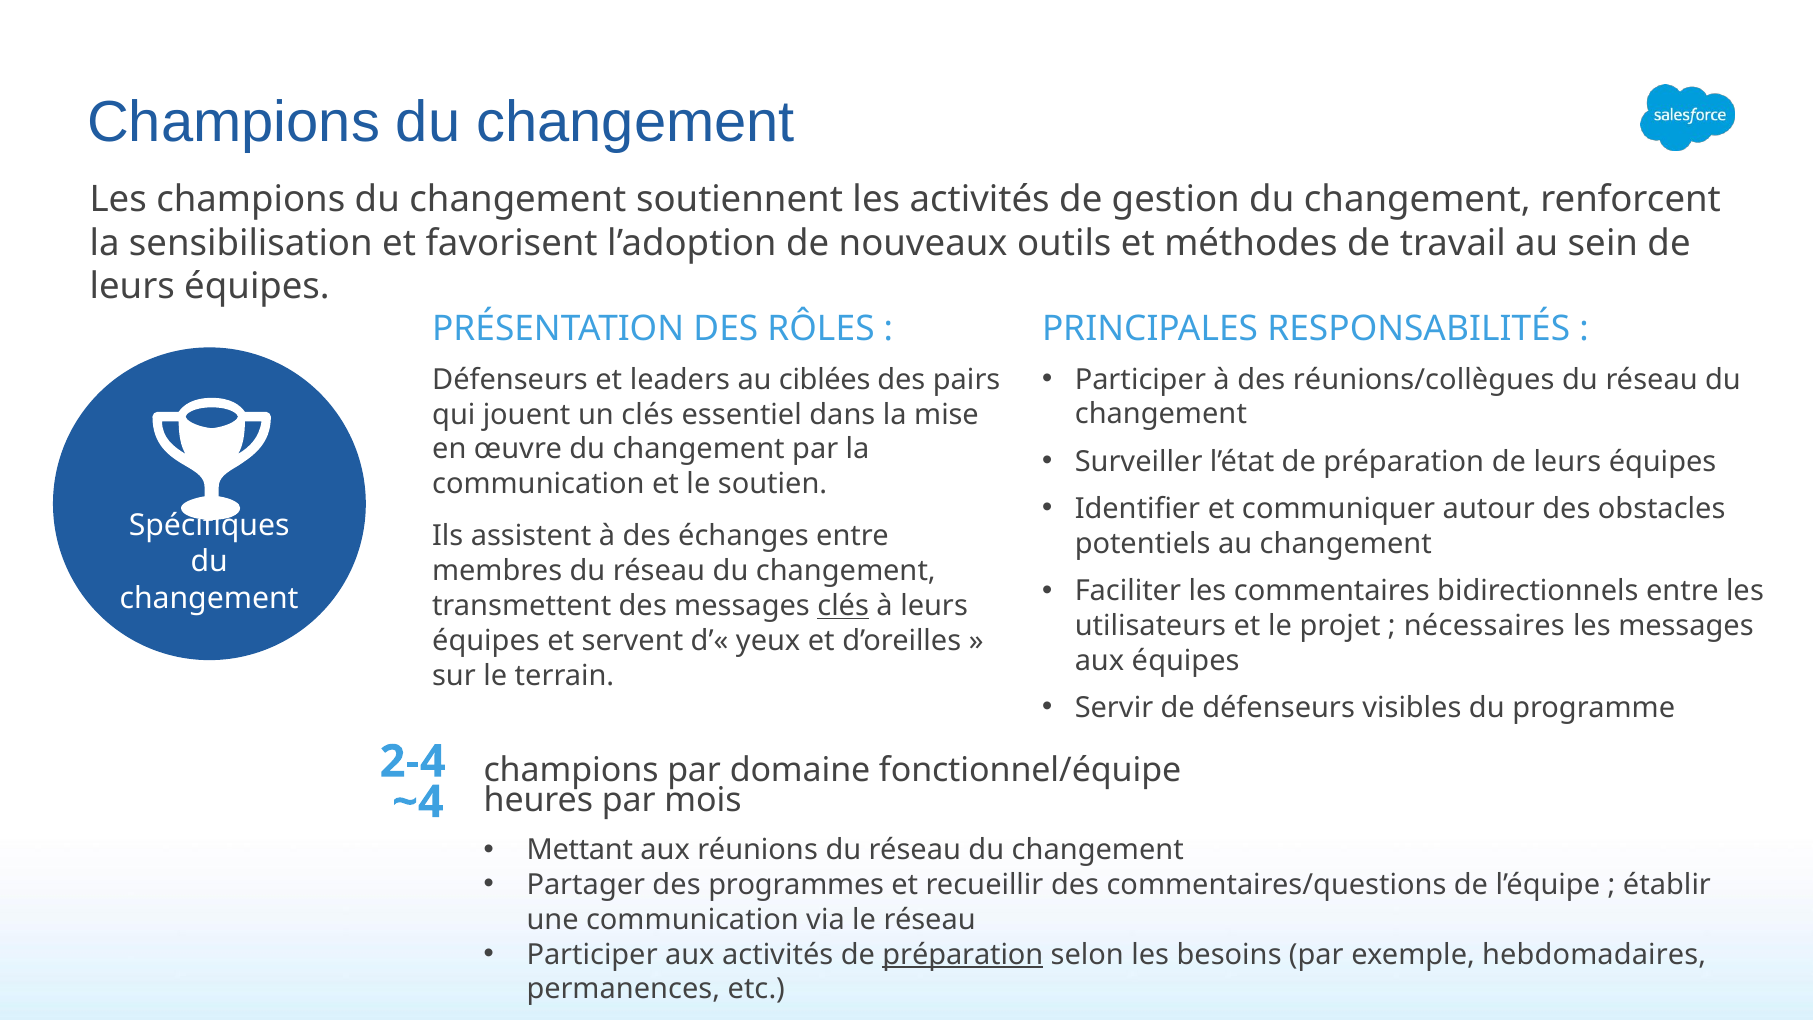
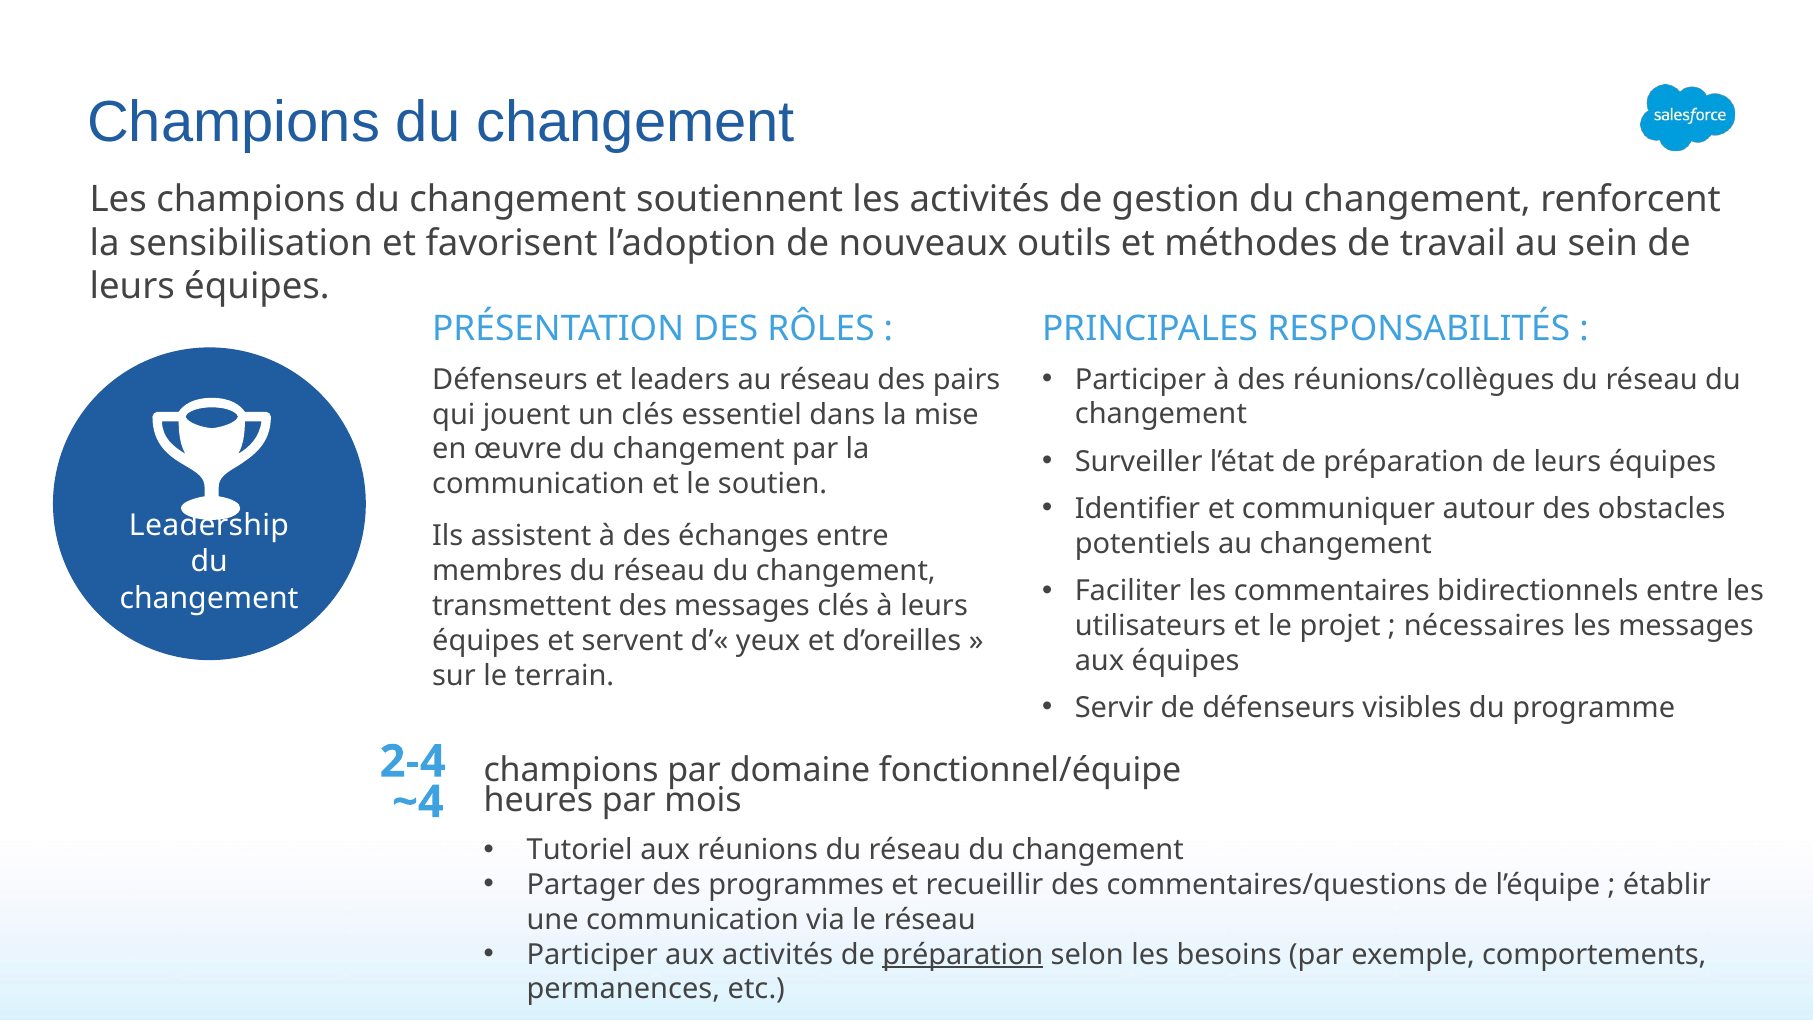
au ciblées: ciblées -> réseau (825, 380)
Spécifiques: Spécifiques -> Leadership (209, 526)
clés underline: present -> none (843, 606)
Mettant: Mettant -> Tutoriel (580, 850)
hebdomadaires: hebdomadaires -> comportements (1594, 954)
